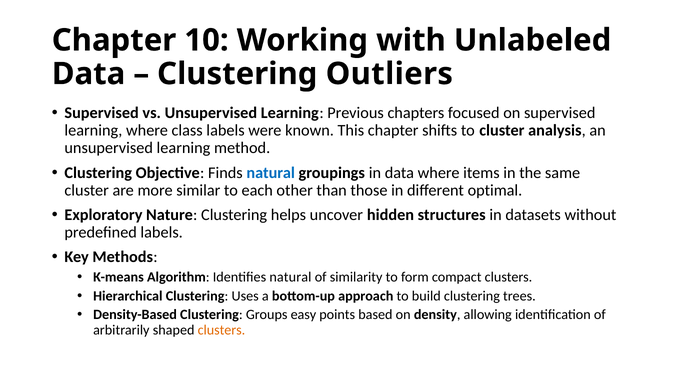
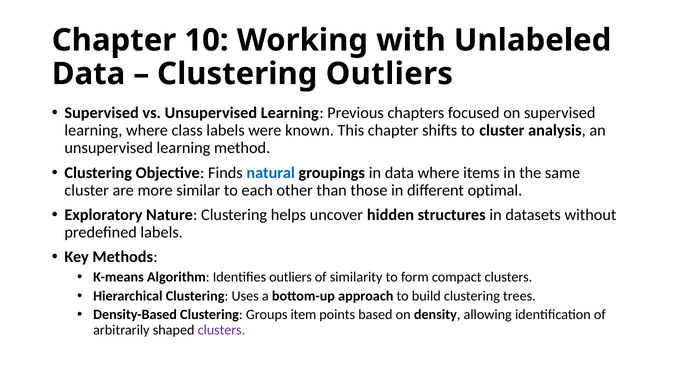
Identifies natural: natural -> outliers (291, 277)
easy: easy -> item (303, 315)
clusters colour: orange -> purple (221, 330)
